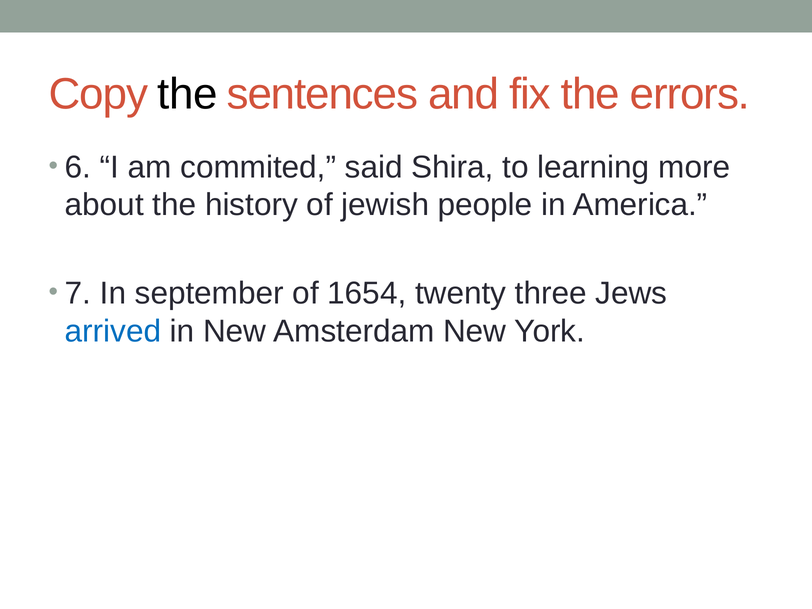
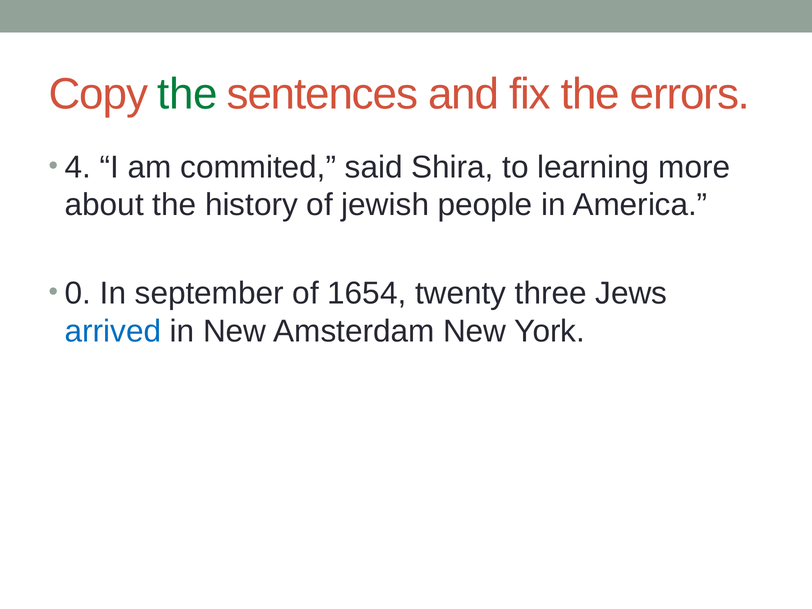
the colour: black -> green (188, 94)
6: 6 -> 4 (78, 167)
7: 7 -> 0 (78, 293)
